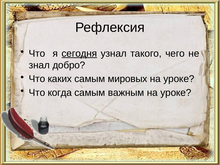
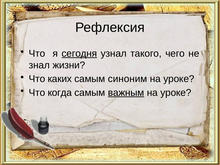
добро: добро -> жизни (69, 65)
мировых: мировых -> синоним (128, 79)
важным underline: none -> present (126, 93)
